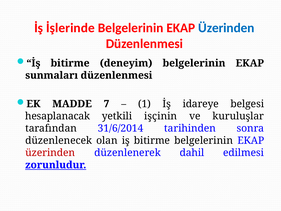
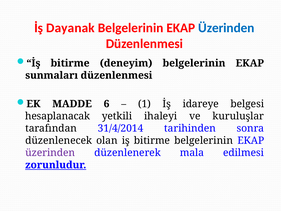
İşlerinde: İşlerinde -> Dayanak (70, 28)
7: 7 -> 6 (107, 104)
işçinin: işçinin -> ihaleyi (161, 116)
31/6/2014: 31/6/2014 -> 31/4/2014 (121, 128)
üzerinden colour: red -> purple (50, 153)
dahil: dahil -> mala (192, 153)
